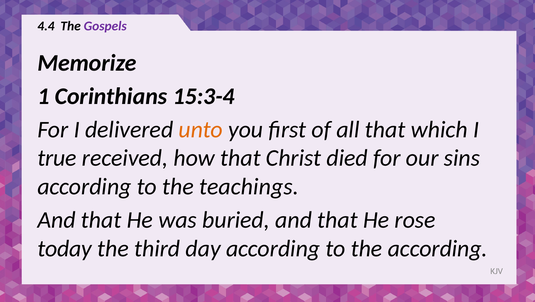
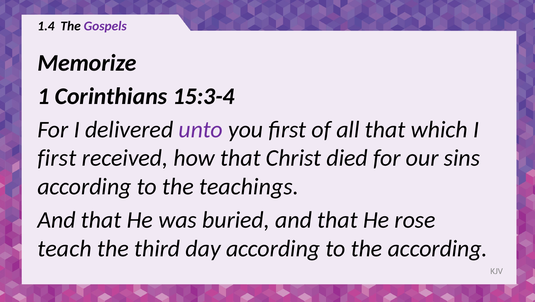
4.4: 4.4 -> 1.4 (46, 26)
unto colour: orange -> purple (201, 129)
true: true -> first (57, 158)
today: today -> teach (65, 248)
